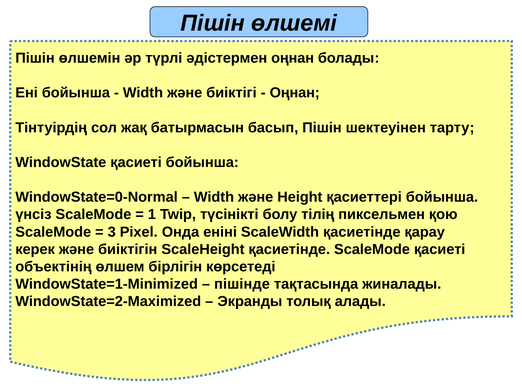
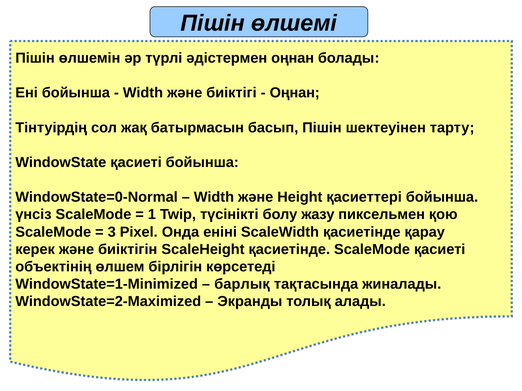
тілің: тілің -> жазу (318, 215)
пішінде: пішінде -> барлық (242, 284)
